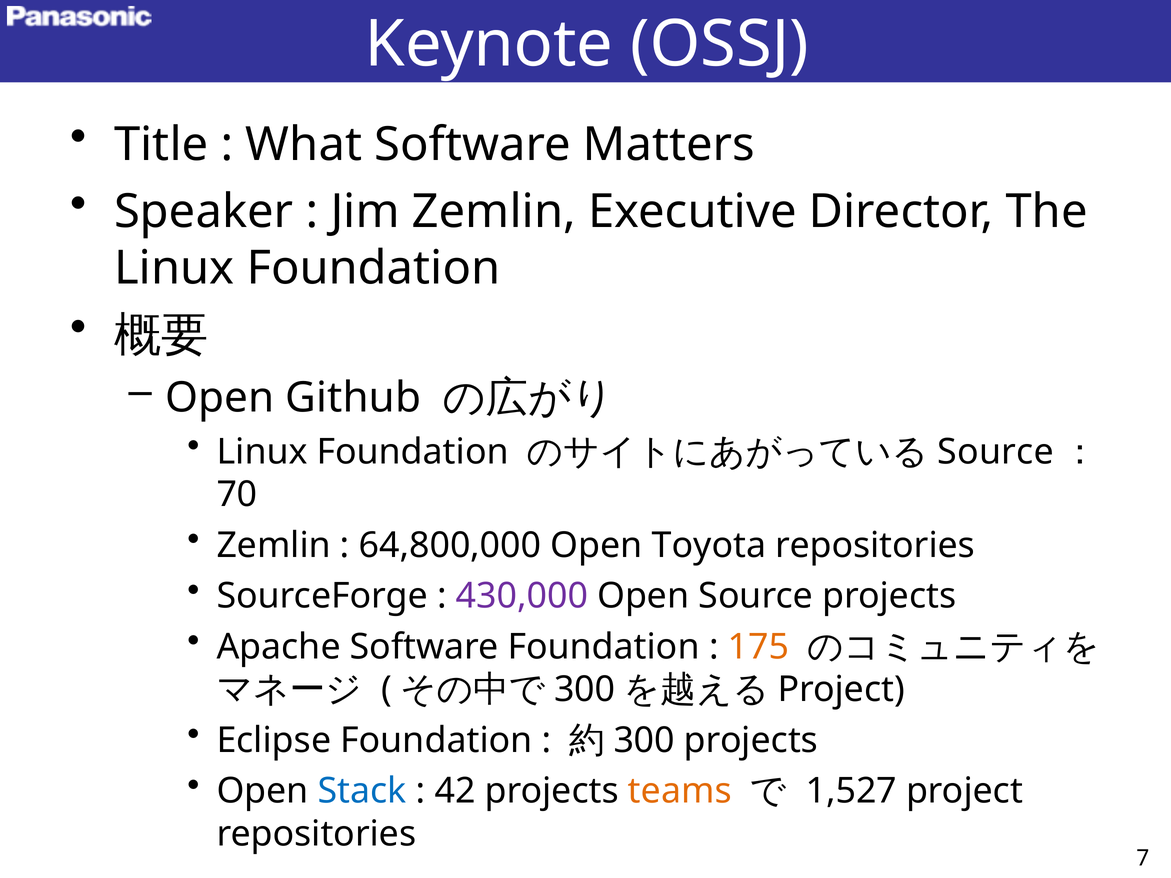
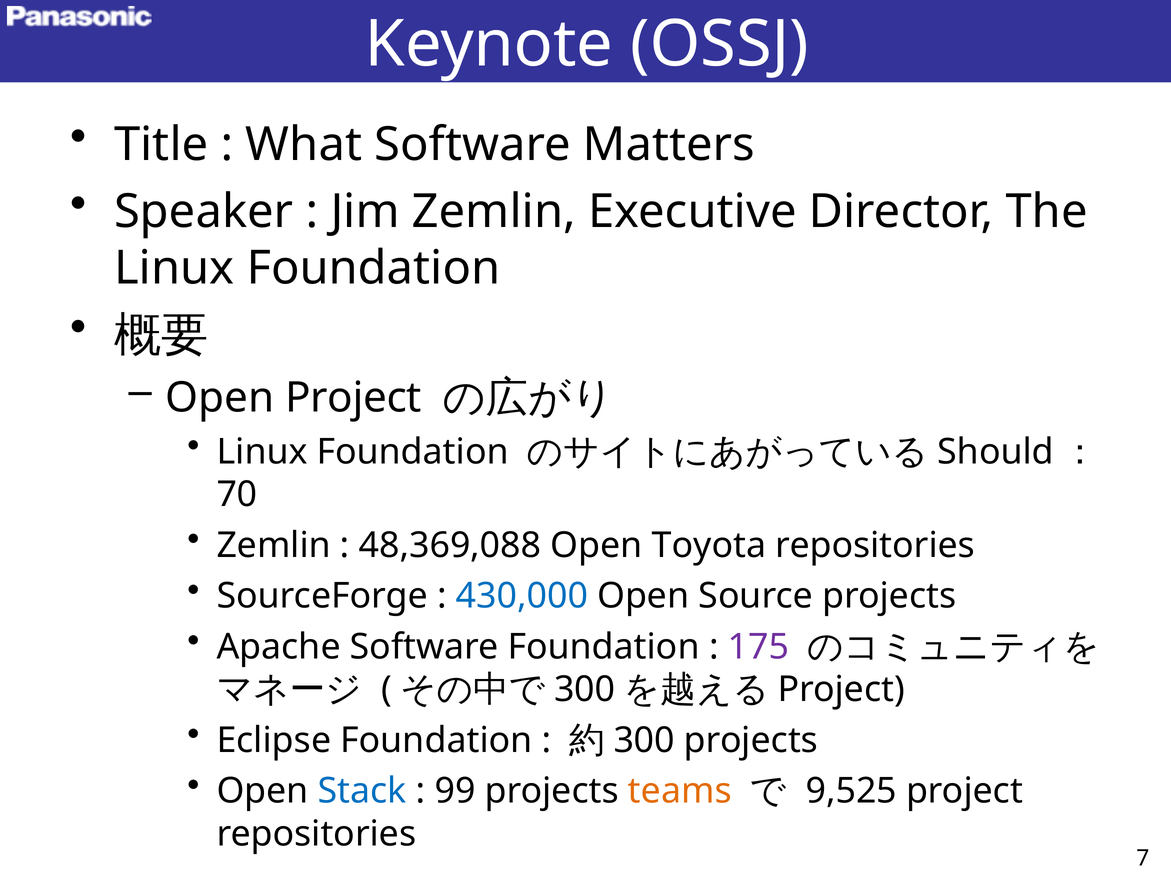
Open Github: Github -> Project (353, 398)
Source: Source -> Should (996, 452)
64,800,000: 64,800,000 -> 48,369,088 (450, 545)
430,000 colour: purple -> blue (522, 596)
175 colour: orange -> purple (758, 647)
42: 42 -> 99 (455, 791)
1,527: 1,527 -> 9,525 (851, 791)
